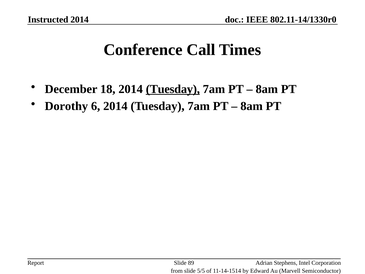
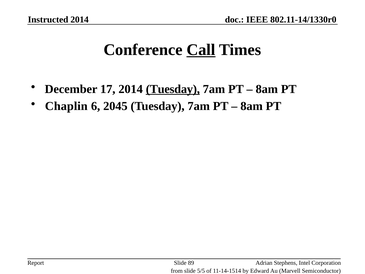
Call underline: none -> present (201, 50)
18: 18 -> 17 (108, 89)
Dorothy: Dorothy -> Chaplin (66, 106)
6 2014: 2014 -> 2045 (115, 106)
